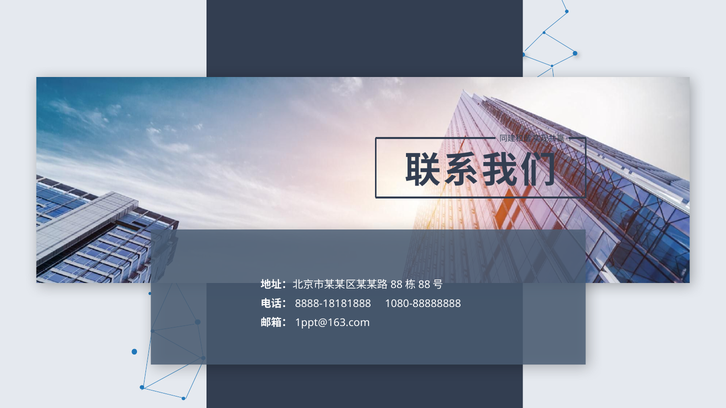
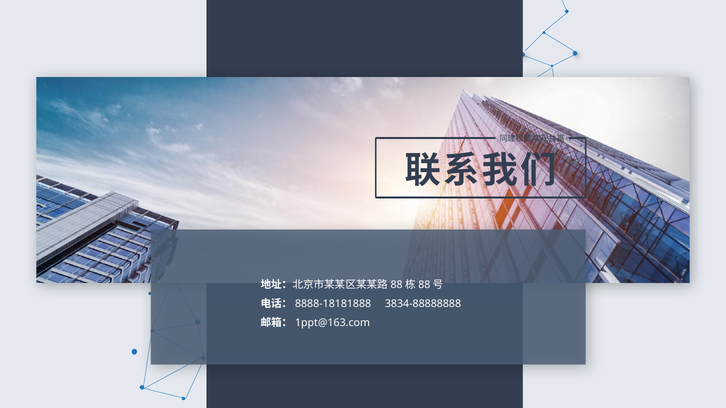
1080-88888888: 1080-88888888 -> 3834-88888888 (423, 304)
